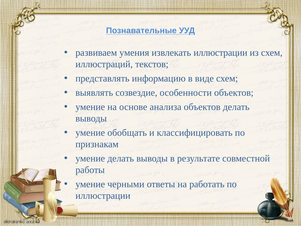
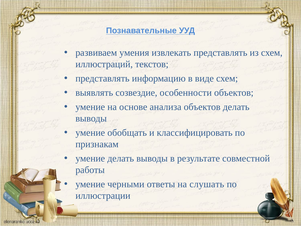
извлекать иллюстрации: иллюстрации -> представлять (220, 53)
работать: работать -> слушать (207, 184)
